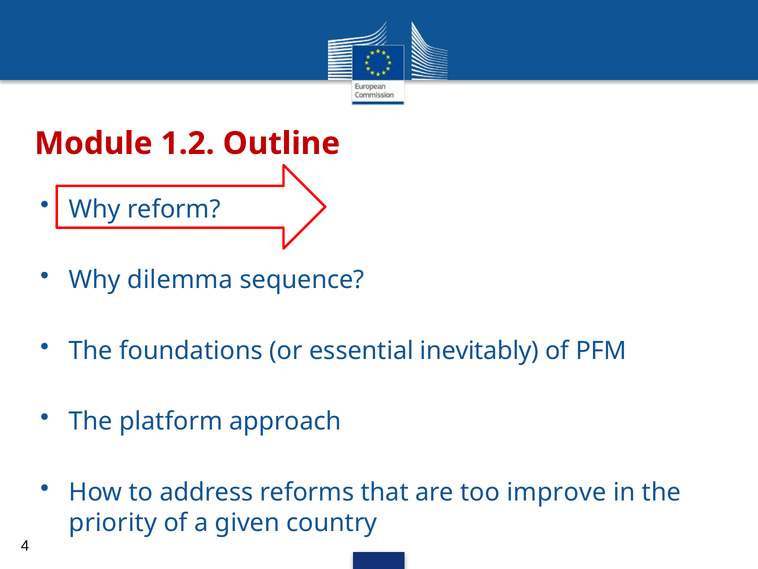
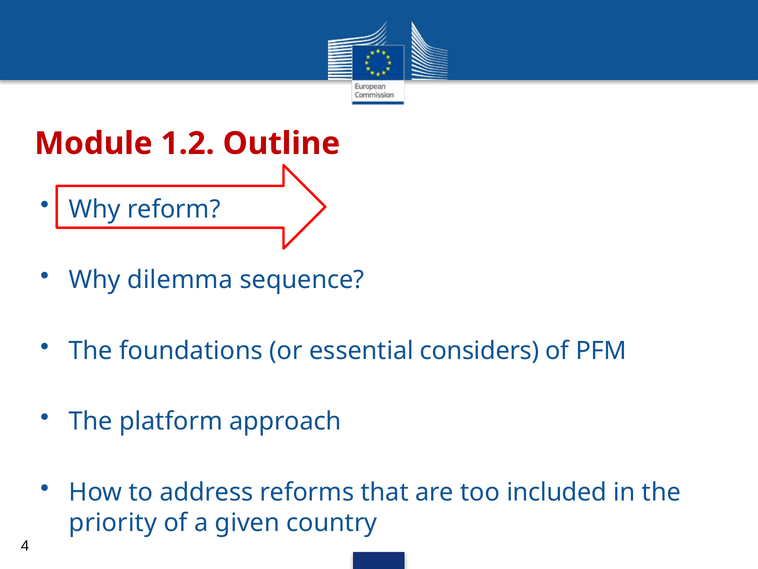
inevitably: inevitably -> considers (480, 350)
improve: improve -> included (557, 492)
